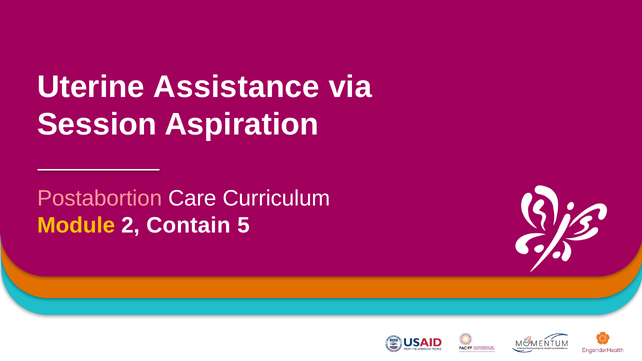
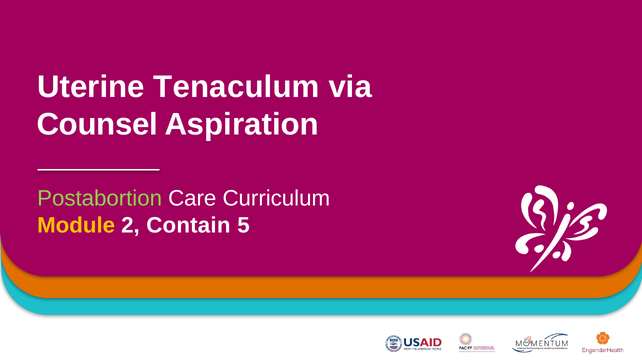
Assistance: Assistance -> Tenaculum (237, 87)
Session: Session -> Counsel (97, 125)
Postabortion colour: pink -> light green (100, 199)
